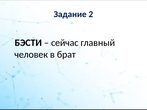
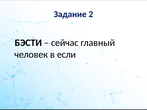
брат: брат -> если (66, 55)
